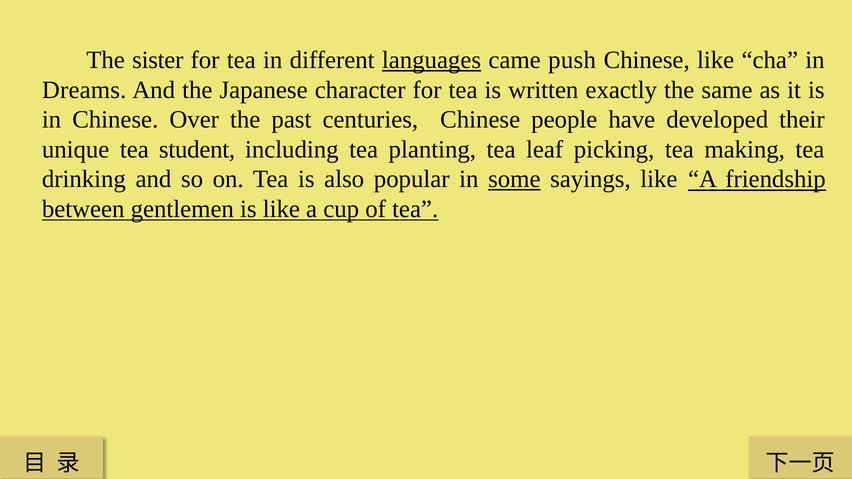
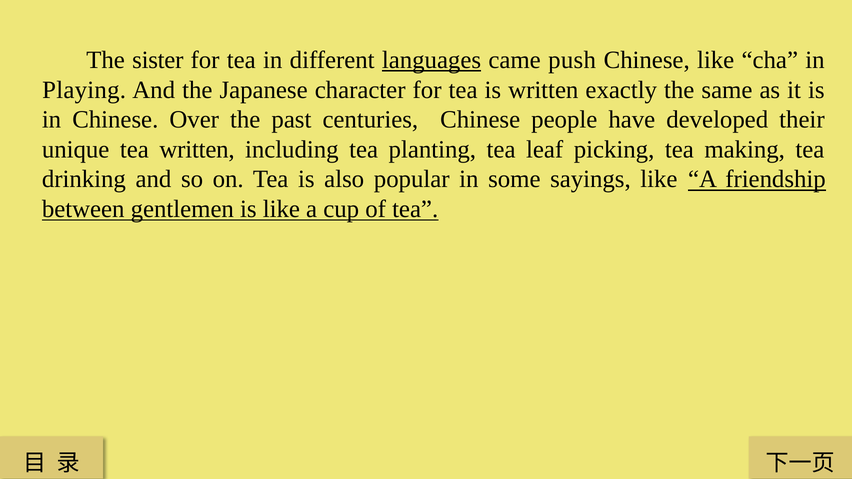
Dreams: Dreams -> Playing (84, 90)
tea student: student -> written (197, 150)
some underline: present -> none (514, 179)
